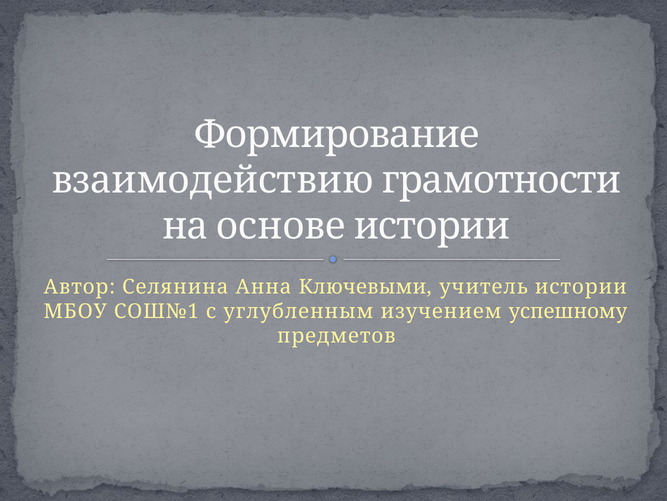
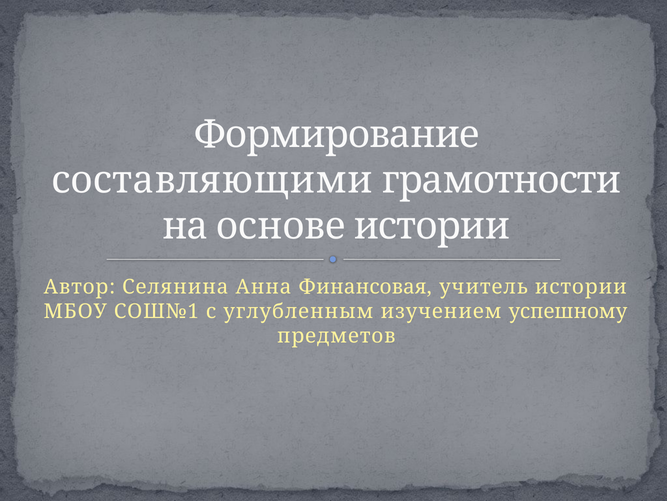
взаимодействию: взаимодействию -> составляющими (212, 180)
Ключевыми: Ключевыми -> Финансовая (365, 287)
